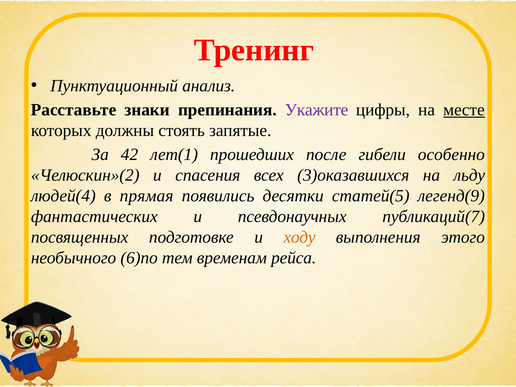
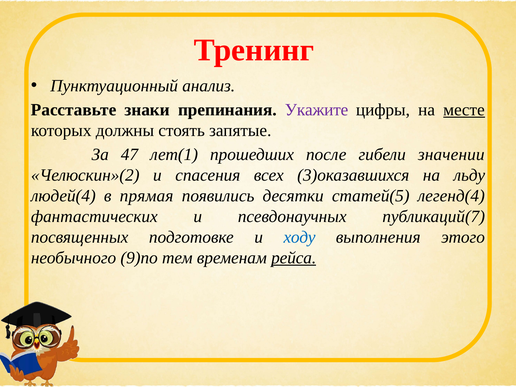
42: 42 -> 47 (130, 154)
особенно: особенно -> значении (451, 154)
легенд(9: легенд(9 -> легенд(4 (451, 196)
ходу colour: orange -> blue (300, 237)
6)по: 6)по -> 9)по (139, 258)
рейса underline: none -> present (294, 258)
